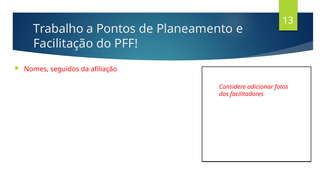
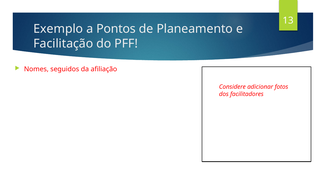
Trabalho: Trabalho -> Exemplo (58, 29)
